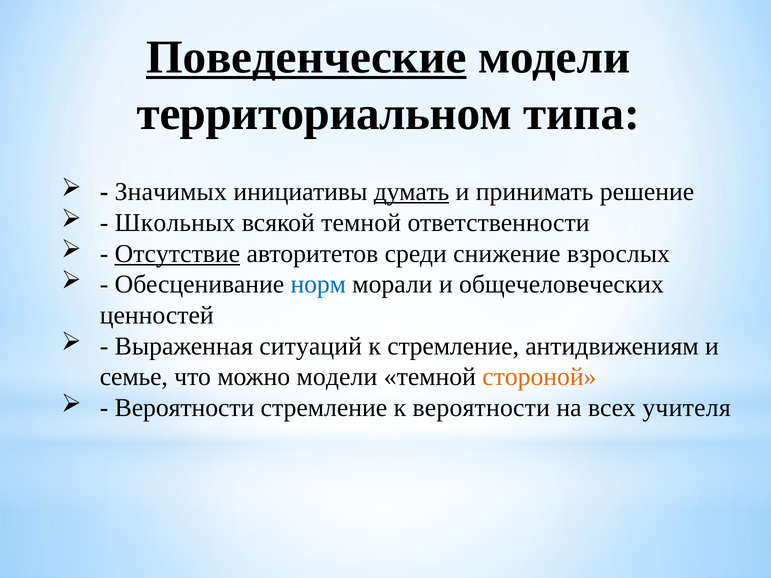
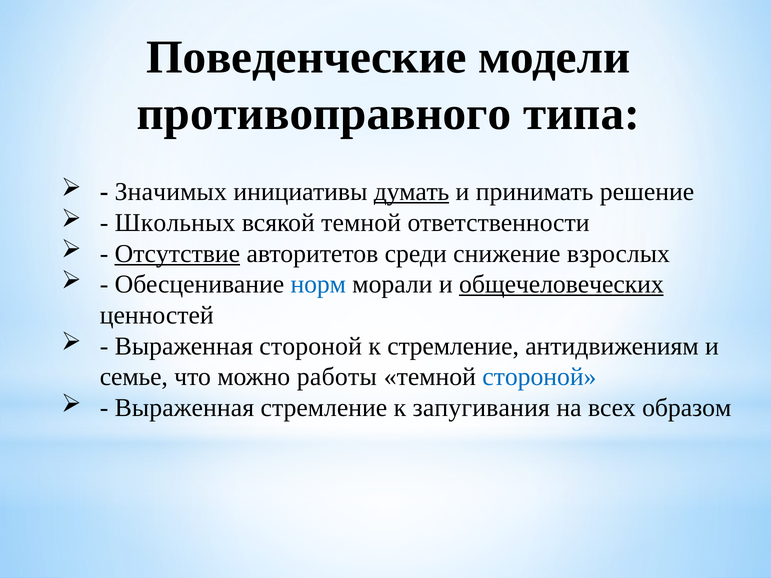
Поведенческие underline: present -> none (306, 57)
территориальном: территориальном -> противоправного (324, 114)
общечеловеческих underline: none -> present (561, 285)
Выраженная ситуаций: ситуаций -> стороной (311, 346)
можно модели: модели -> работы (337, 377)
стороной colour: orange -> blue (539, 377)
Вероятности: Вероятности -> Выраженная (184, 408)
к вероятности: вероятности -> запугивания (481, 408)
учителя: учителя -> образом (687, 408)
